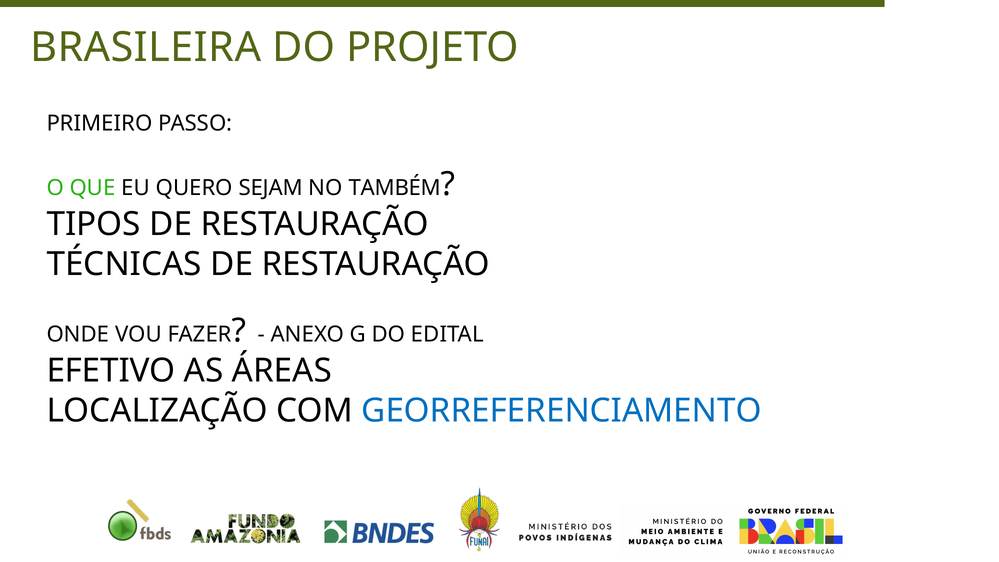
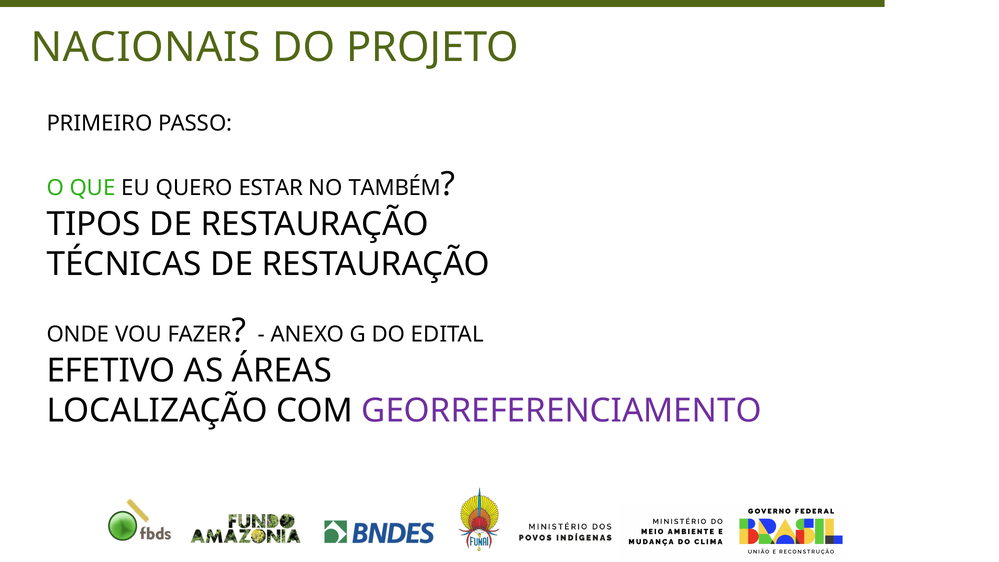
BRASILEIRA: BRASILEIRA -> NACIONAIS (146, 47)
SEJAM: SEJAM -> ESTAR (271, 188)
GEORREFERENCIAMENTO colour: blue -> purple (561, 411)
